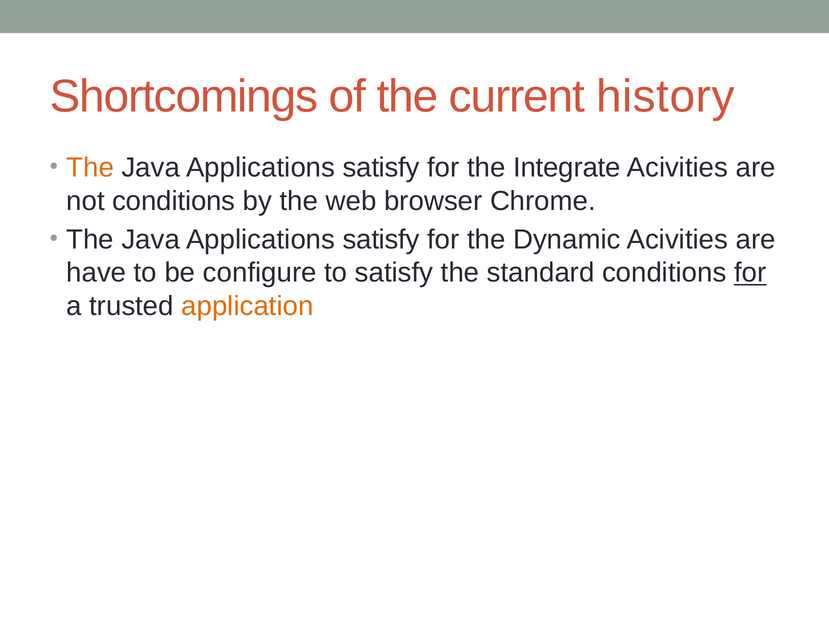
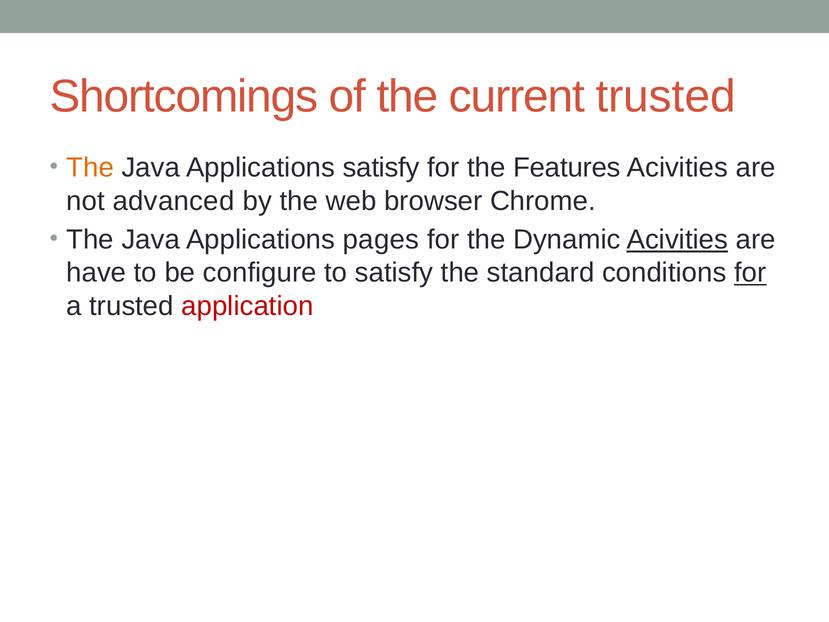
current history: history -> trusted (666, 96)
Integrate: Integrate -> Features (567, 168)
not conditions: conditions -> advanced (174, 201)
satisfy: satisfy -> pages (381, 240)
Acivities underline: none -> present (677, 240)
application colour: orange -> red (247, 306)
